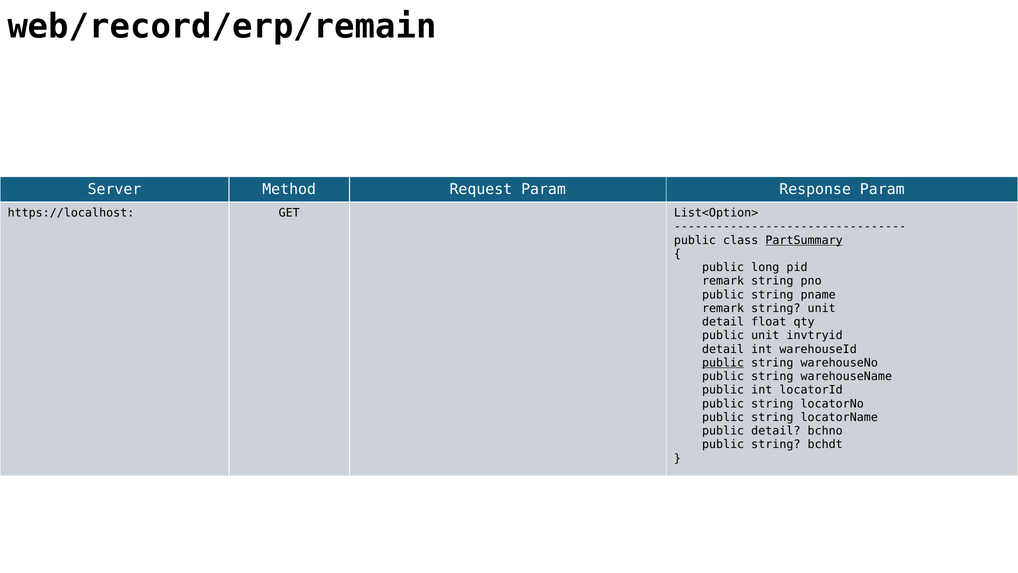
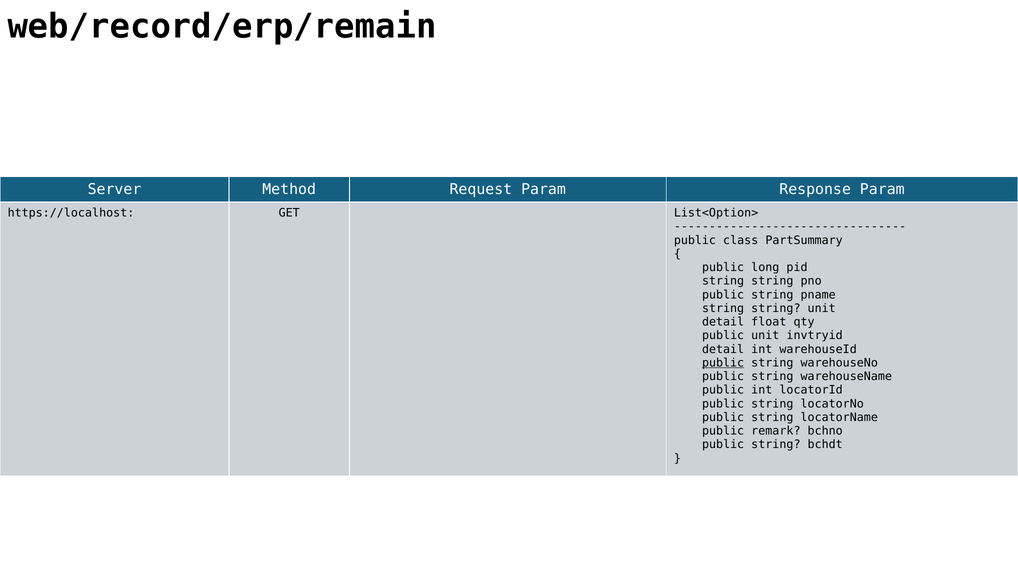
PartSummary underline: present -> none (804, 240)
remark: remark -> string (723, 281)
remark: remark -> string (723, 308)
public detail: detail -> remark (776, 431)
